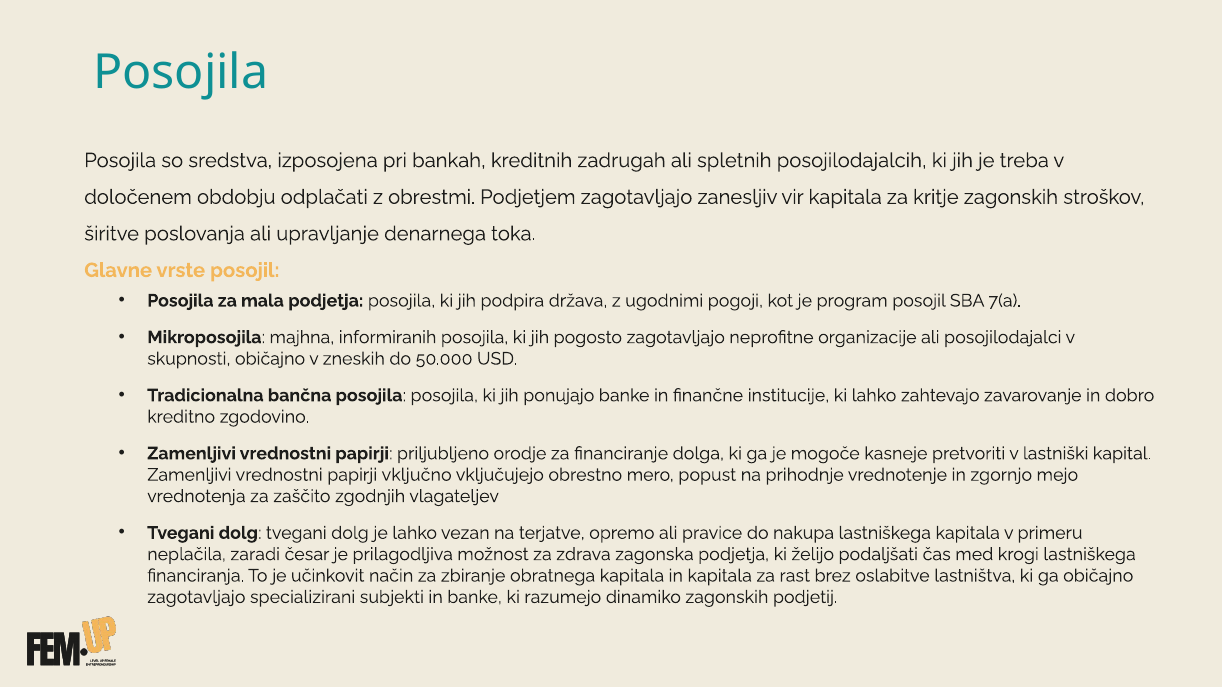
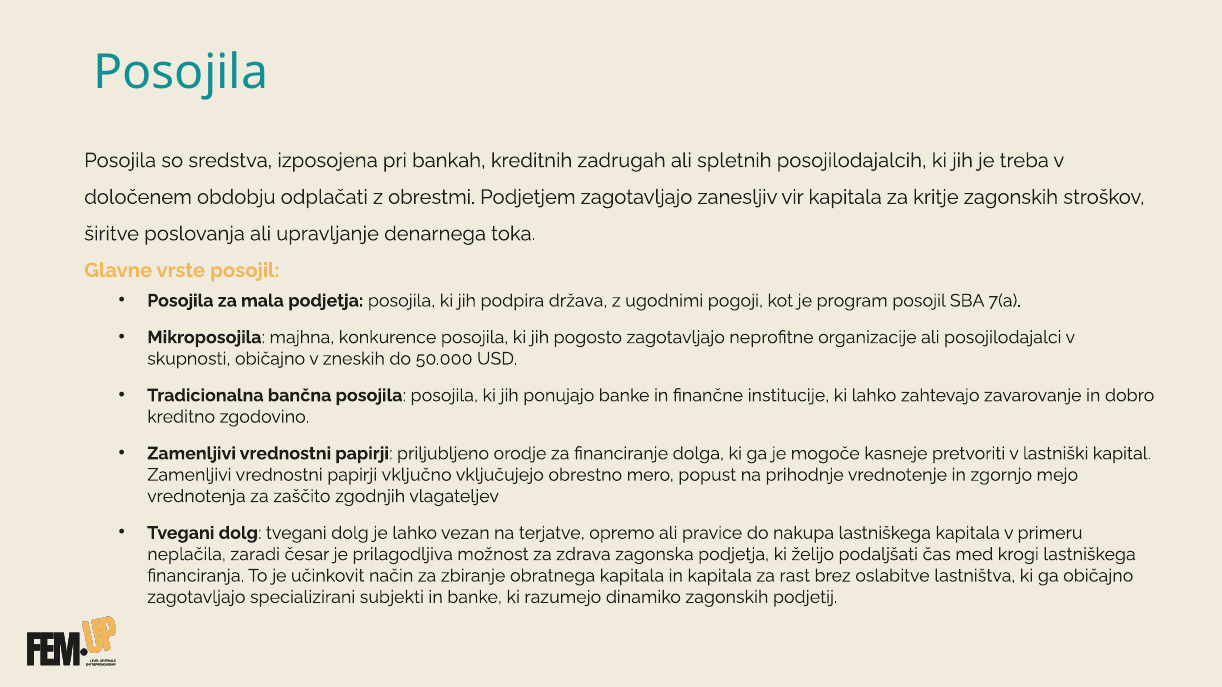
informiranih: informiranih -> konkurence (388, 338)
